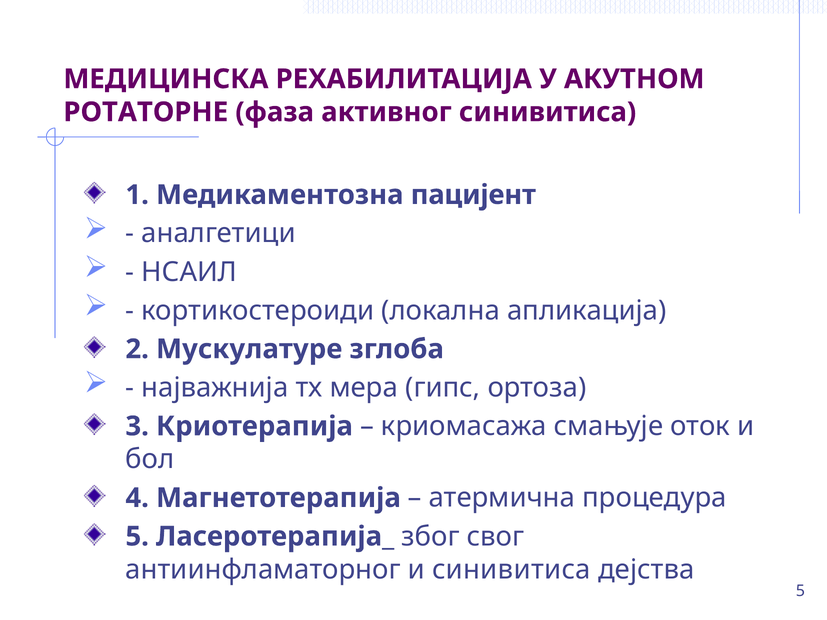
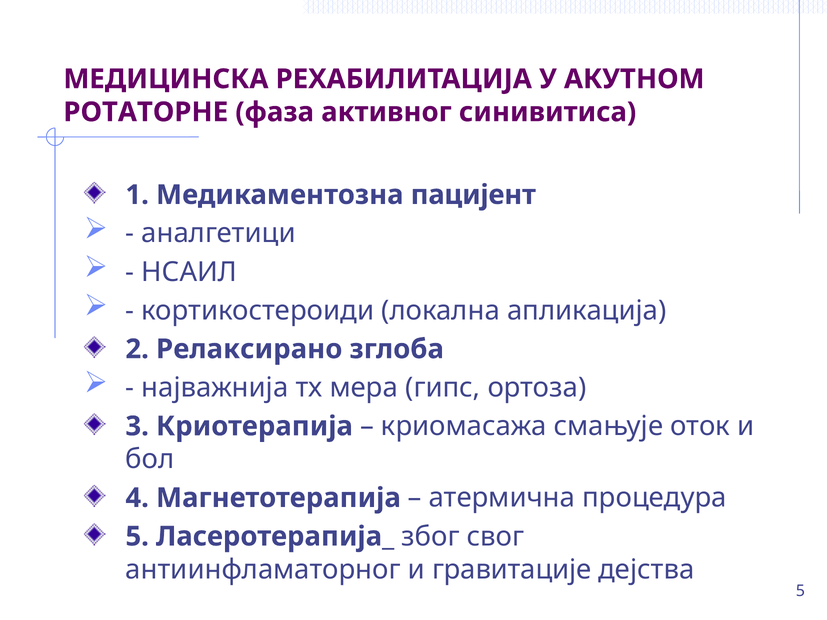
Мускулатуре: Мускулатуре -> Релаксирано (249, 349)
и синивитиса: синивитиса -> гравитације (512, 570)
